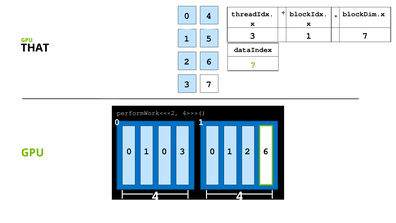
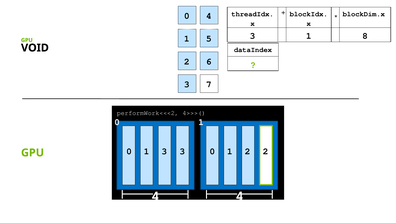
1 7: 7 -> 8 (365, 36)
THAT: THAT -> VOID (35, 48)
1 0: 0 -> 3 (164, 151)
2 6: 6 -> 2 (266, 151)
